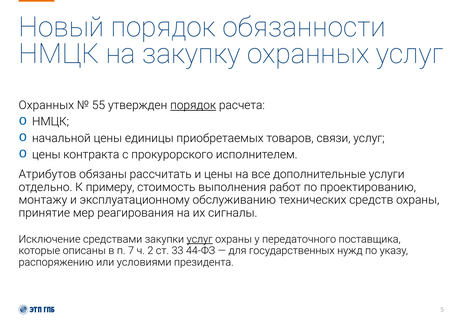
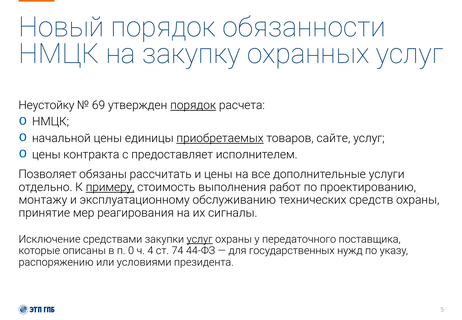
Охранных: Охранных -> Неустойку (46, 105)
55: 55 -> 69 (99, 105)
приобретаемых underline: none -> present (220, 138)
связи: связи -> сайте (333, 138)
прокурорского: прокурорского -> предоставляет (172, 154)
Атрибутов: Атрибутов -> Позволяет (48, 174)
примеру underline: none -> present (110, 187)
7: 7 -> 0 (131, 251)
2: 2 -> 4 (150, 251)
33: 33 -> 74 (177, 251)
